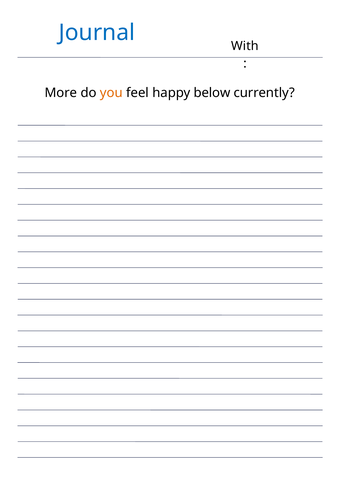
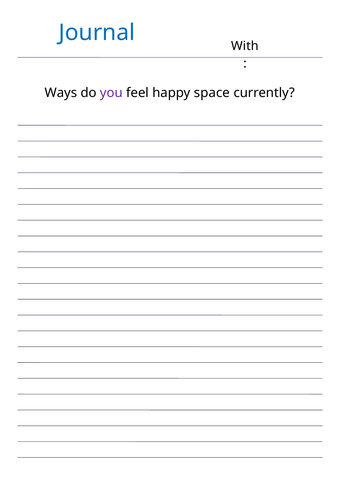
More: More -> Ways (61, 92)
you colour: orange -> purple (111, 92)
below: below -> space (212, 92)
